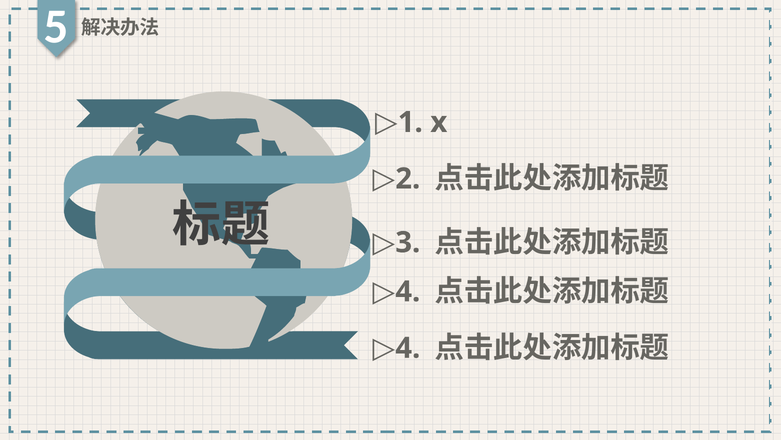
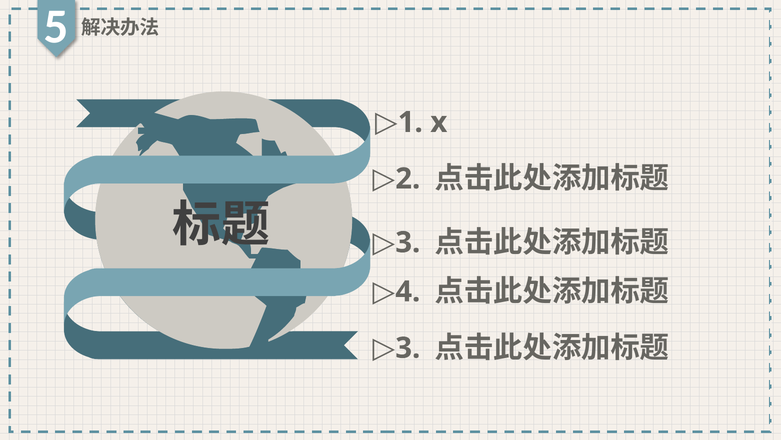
4: 4 -> 3 (408, 348)
